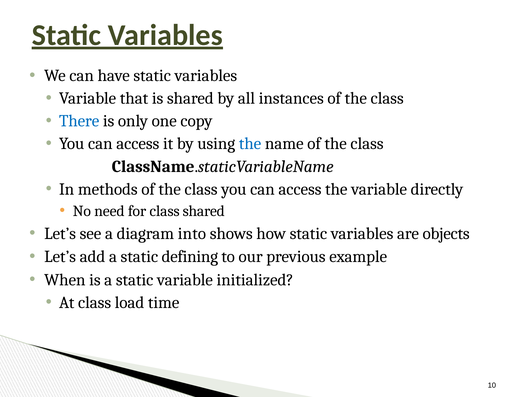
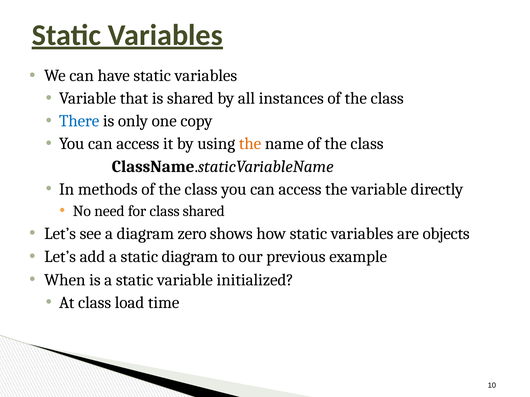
the colour: blue -> orange (250, 144)
into: into -> zero (192, 234)
static defining: defining -> diagram (190, 257)
